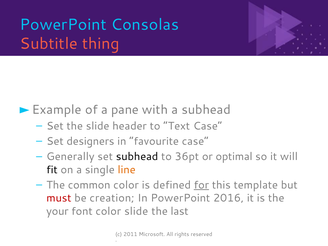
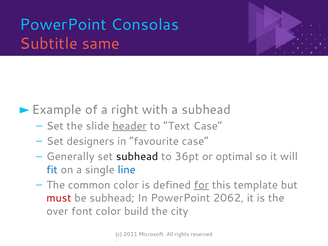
thing: thing -> same (101, 44)
pane: pane -> right (125, 110)
header underline: none -> present (130, 126)
fit colour: black -> blue (52, 170)
line colour: orange -> blue (127, 170)
be creation: creation -> subhead (112, 198)
2016: 2016 -> 2062 (229, 198)
your: your -> over (57, 211)
color slide: slide -> build (136, 211)
last: last -> city (180, 211)
